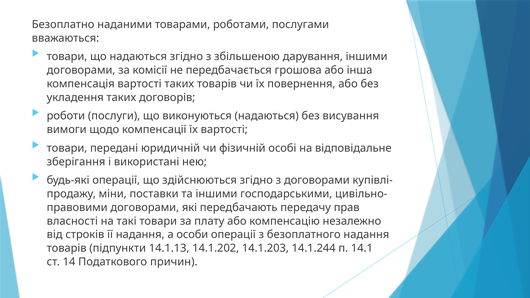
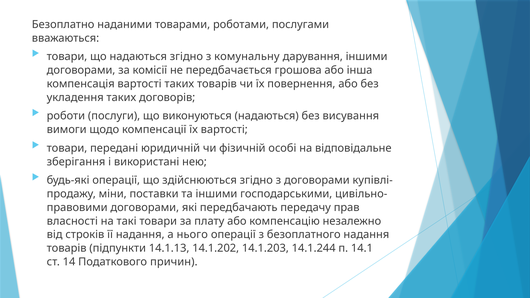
збільшеною: збільшеною -> комунальну (247, 57)
особи: особи -> нього (192, 235)
